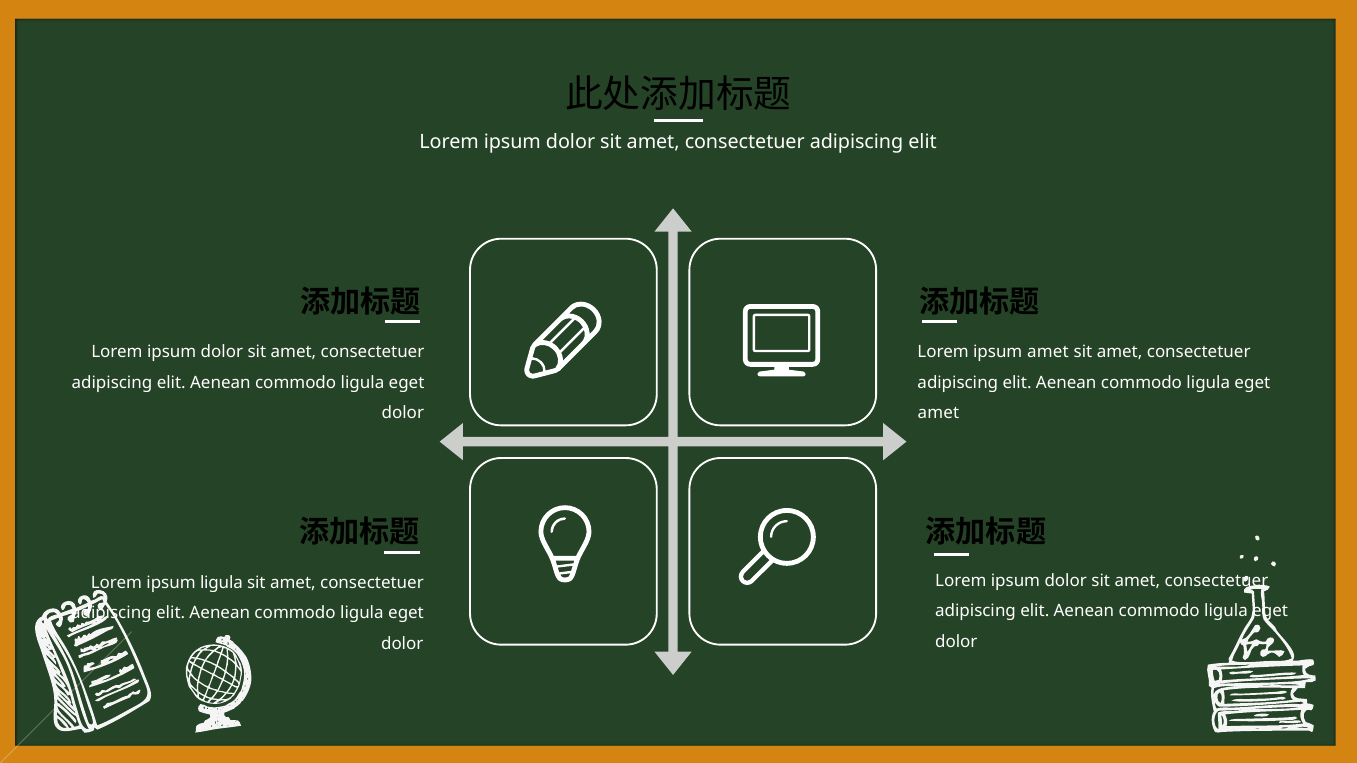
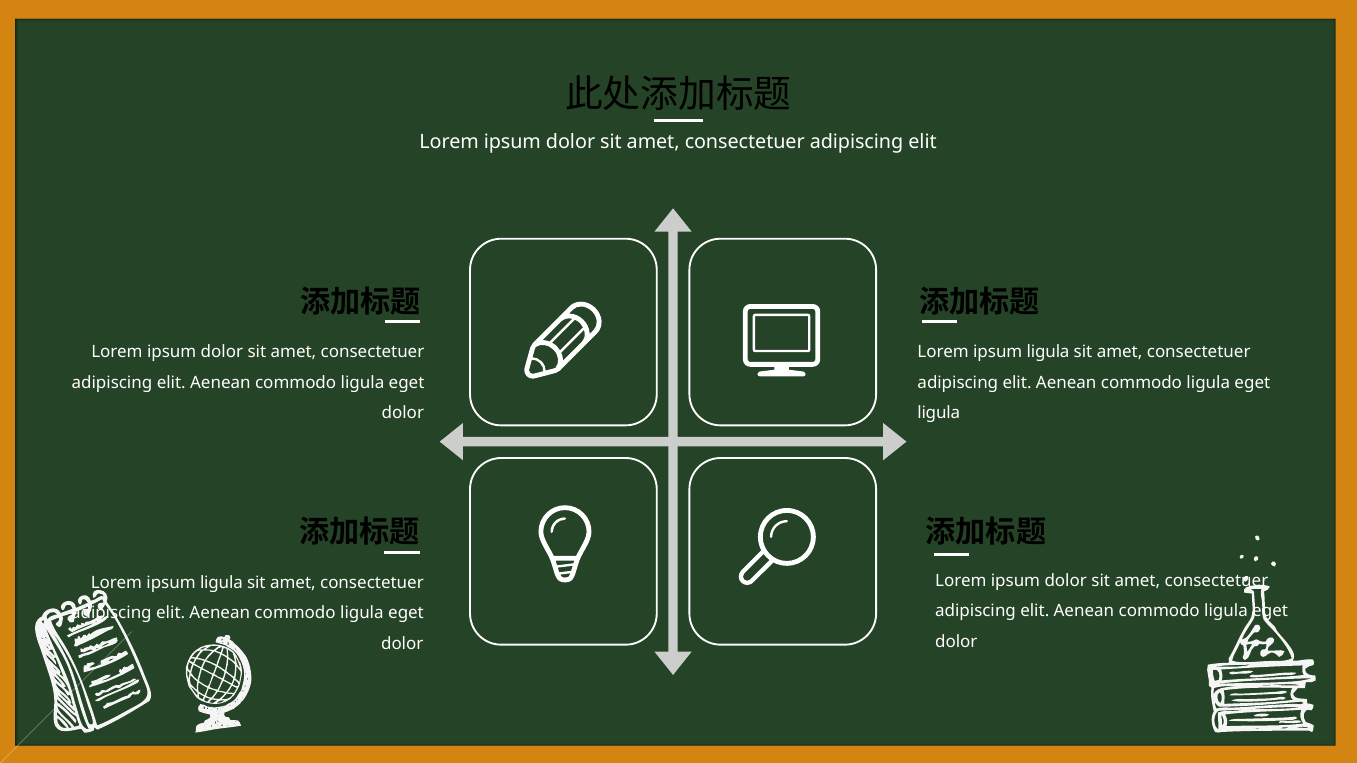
amet: amet -> ligula (1048, 352)
amet: amet -> ligula (939, 414)
